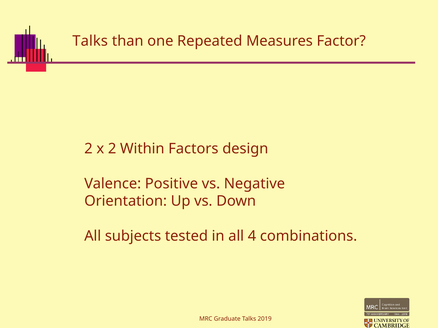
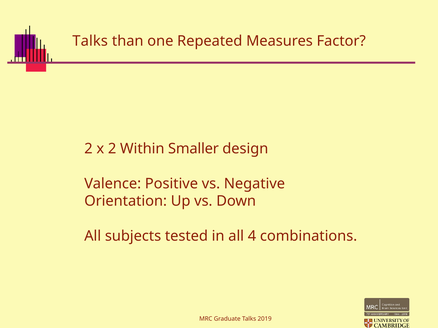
Factors: Factors -> Smaller (193, 149)
